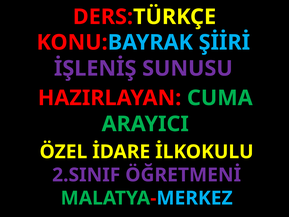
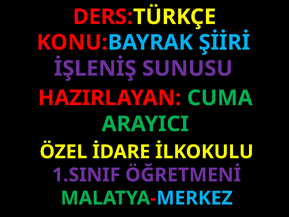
2.SINIF: 2.SINIF -> 1.SINIF (86, 175)
